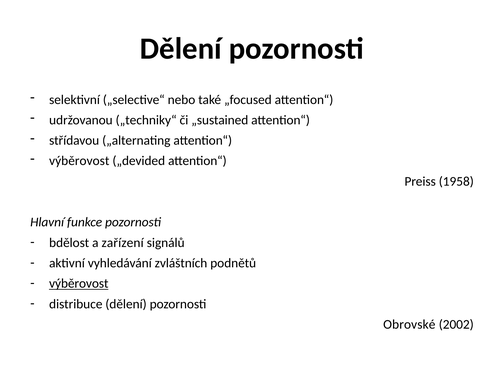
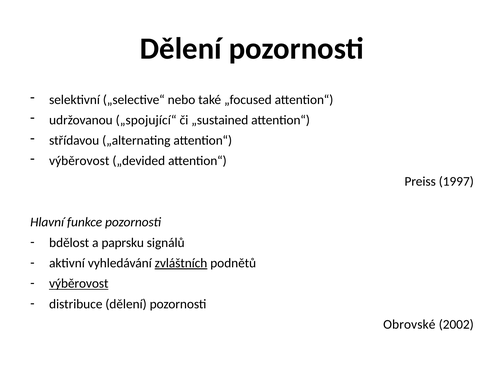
„techniky“: „techniky“ -> „spojující“ (146, 120)
1958: 1958 -> 1997 (456, 181)
zařízení: zařízení -> paprsku (123, 243)
zvláštních underline: none -> present (181, 263)
